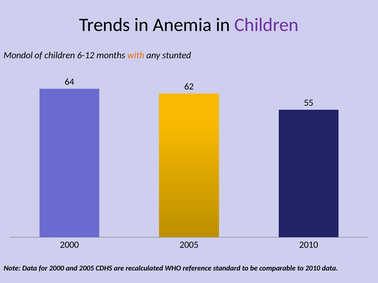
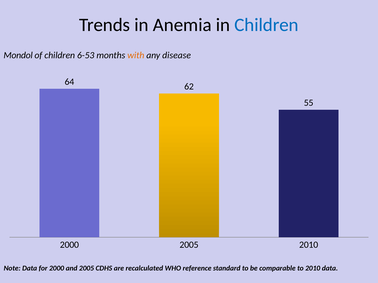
Children colour: purple -> blue (266, 25)
6-12: 6-12 -> 6-53 (86, 55)
stunted: stunted -> disease (177, 55)
